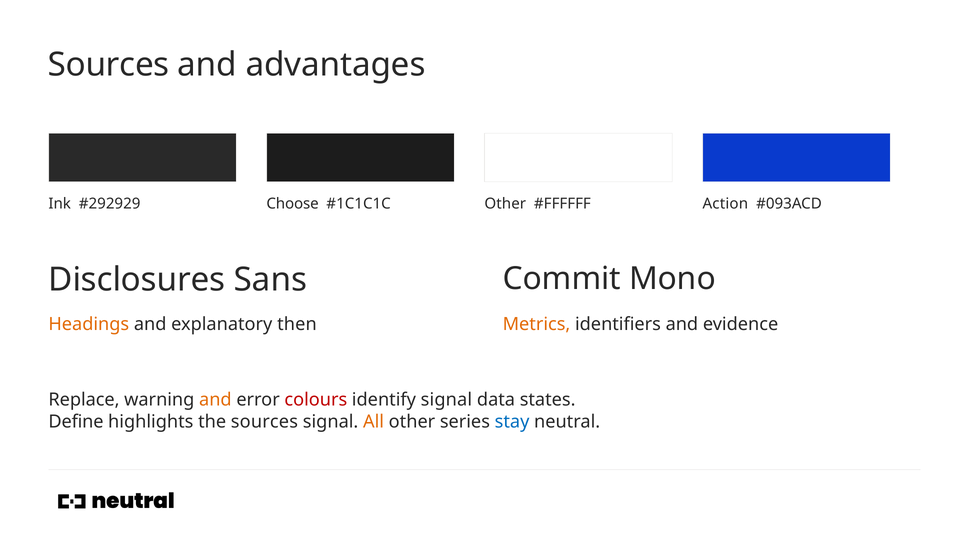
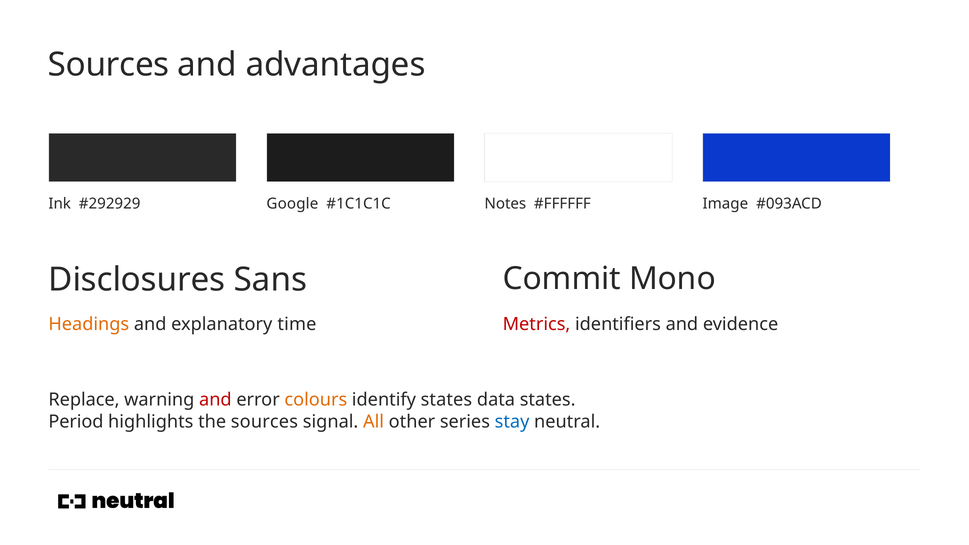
Choose: Choose -> Google (292, 204)
Other: Other -> Notes (505, 204)
Action: Action -> Image (725, 204)
then: then -> time (297, 324)
Metrics colour: orange -> red (536, 324)
and colour: orange -> red (215, 400)
colours colour: red -> orange (316, 400)
identify signal: signal -> states (446, 400)
Define: Define -> Period (76, 422)
